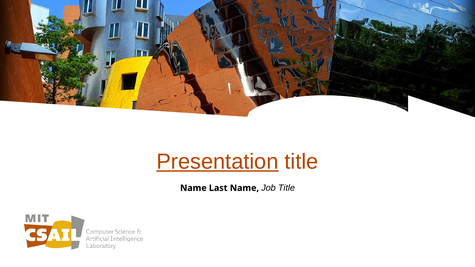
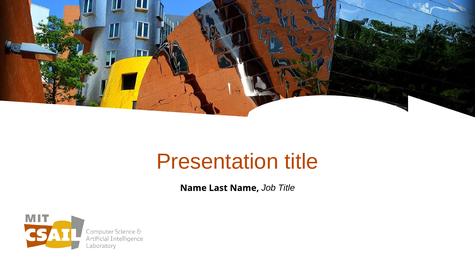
Presentation underline: present -> none (217, 162)
